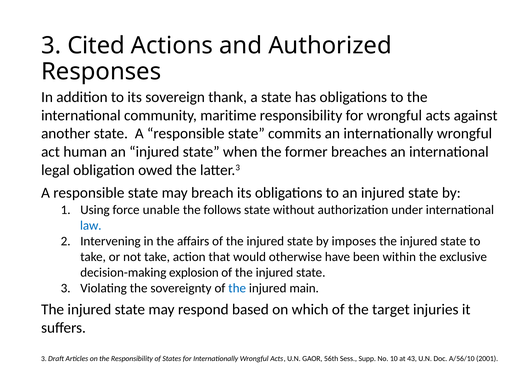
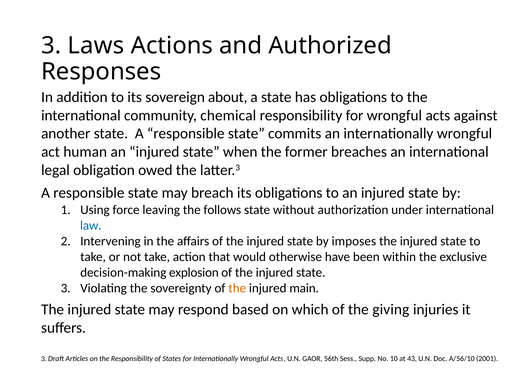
Cited: Cited -> Laws (96, 46)
thank: thank -> about (228, 97)
maritime: maritime -> chemical (228, 115)
unable: unable -> leaving (161, 209)
the colour: blue -> orange (237, 288)
target: target -> giving (391, 309)
